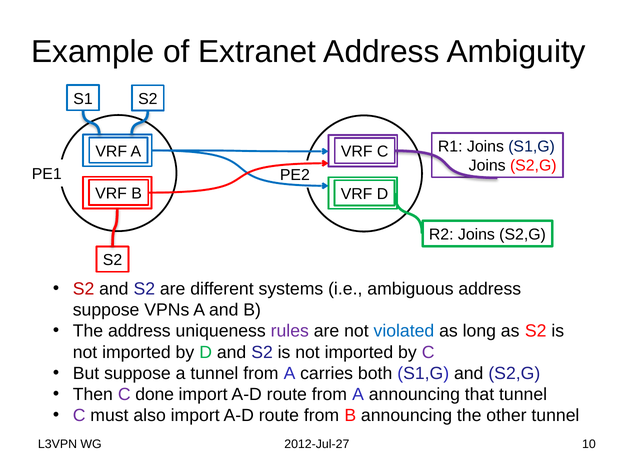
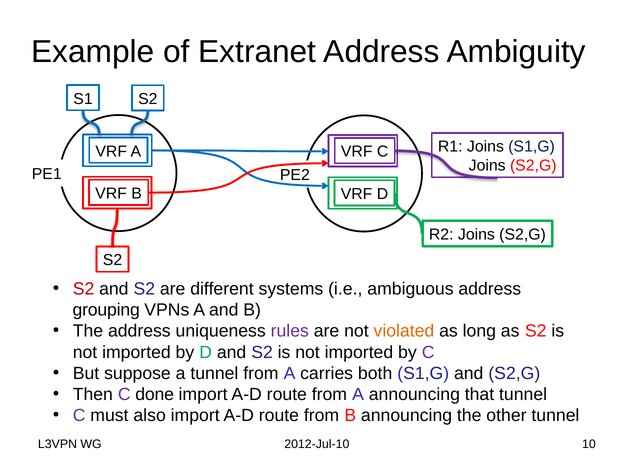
suppose: suppose -> grouping (106, 310)
violated colour: blue -> orange (404, 331)
2012-Jul-27: 2012-Jul-27 -> 2012-Jul-10 (317, 445)
